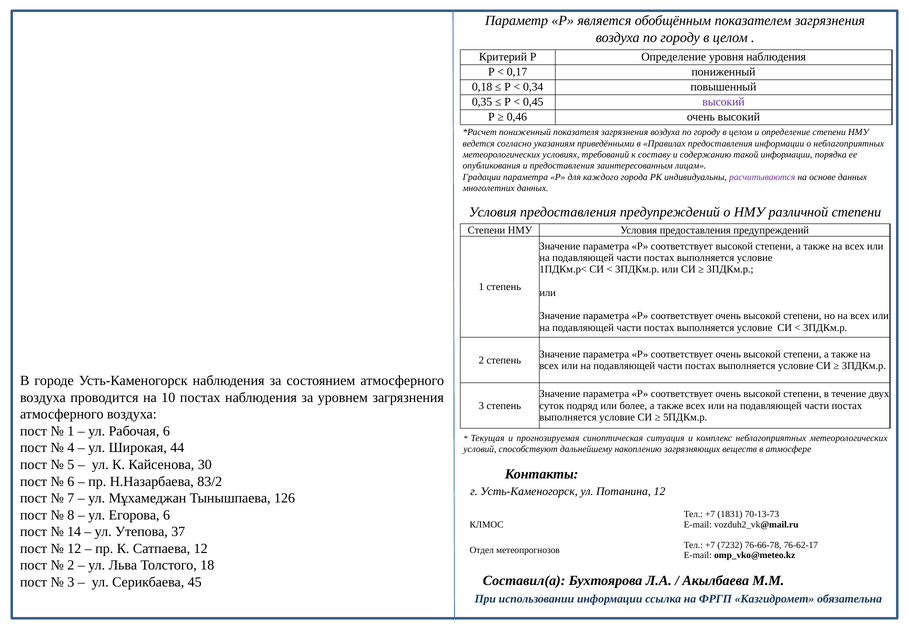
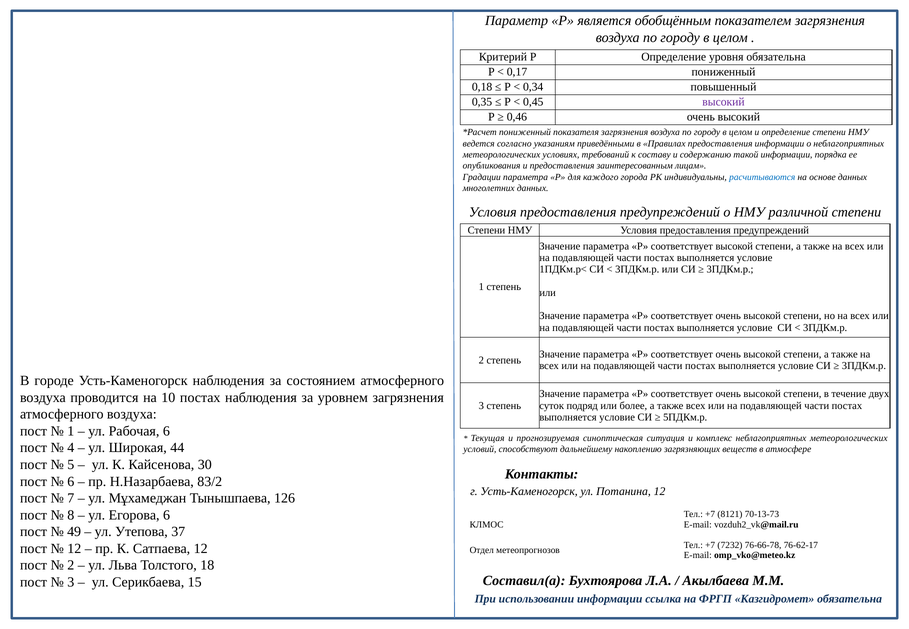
уровня наблюдения: наблюдения -> обязательна (776, 57)
расчитываются colour: purple -> blue (762, 177)
1831: 1831 -> 8121 (730, 515)
14: 14 -> 49 (74, 532)
45: 45 -> 15 (195, 582)
